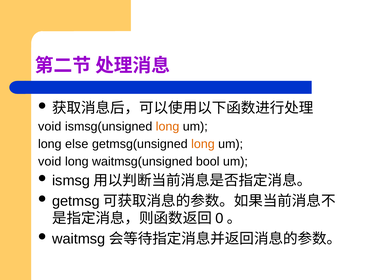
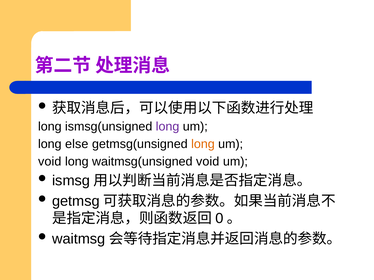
void: void -> long (50, 127)
long colour: orange -> purple (168, 127)
waitmsg(unsigned bool: bool -> void (208, 162)
